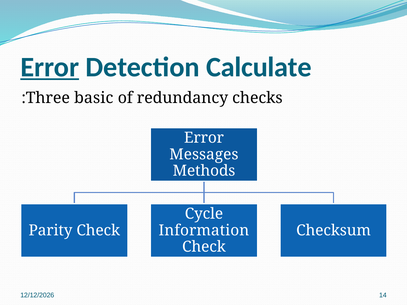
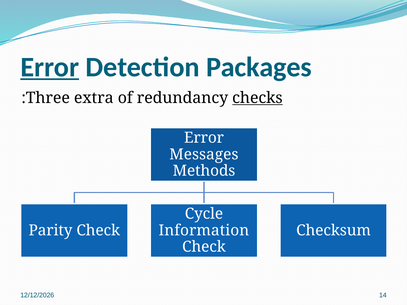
Calculate: Calculate -> Packages (259, 67)
basic: basic -> extra (94, 98)
checks underline: none -> present (257, 98)
